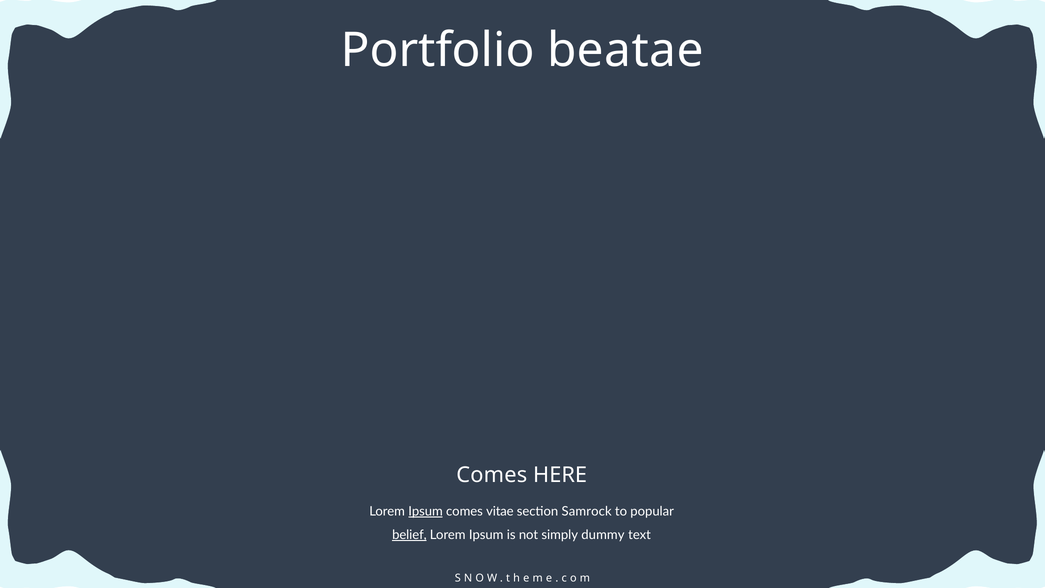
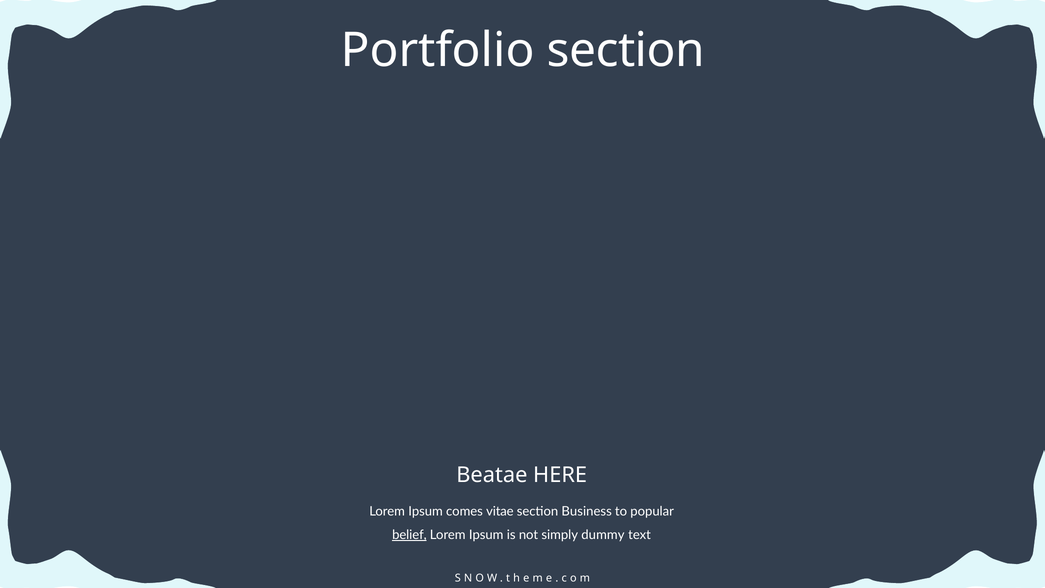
Portfolio beatae: beatae -> section (626, 51)
Comes: Comes -> Beatae (492, 475)
Ipsum underline: present -> none (426, 511)
Samrock: Samrock -> Business (587, 511)
